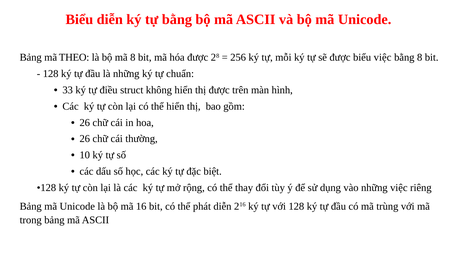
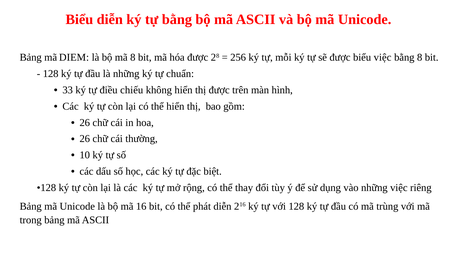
THEO: THEO -> DIEM (74, 57)
struct: struct -> chiếu (132, 90)
